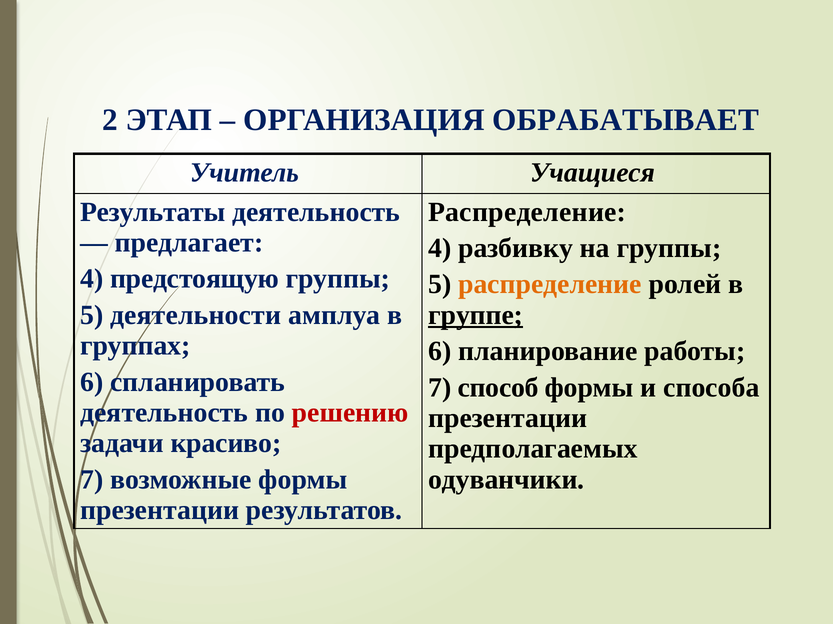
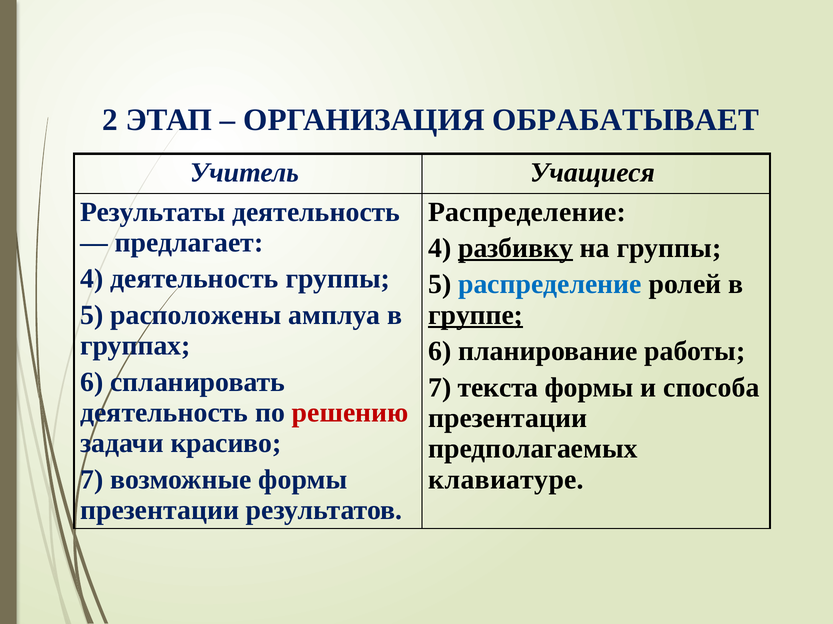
разбивку underline: none -> present (516, 248)
4 предстоящую: предстоящую -> деятельность (194, 279)
распределение colour: orange -> blue (550, 285)
деятельности: деятельности -> расположены (196, 315)
способ: способ -> текста (498, 388)
одуванчики: одуванчики -> клавиатуре (506, 480)
